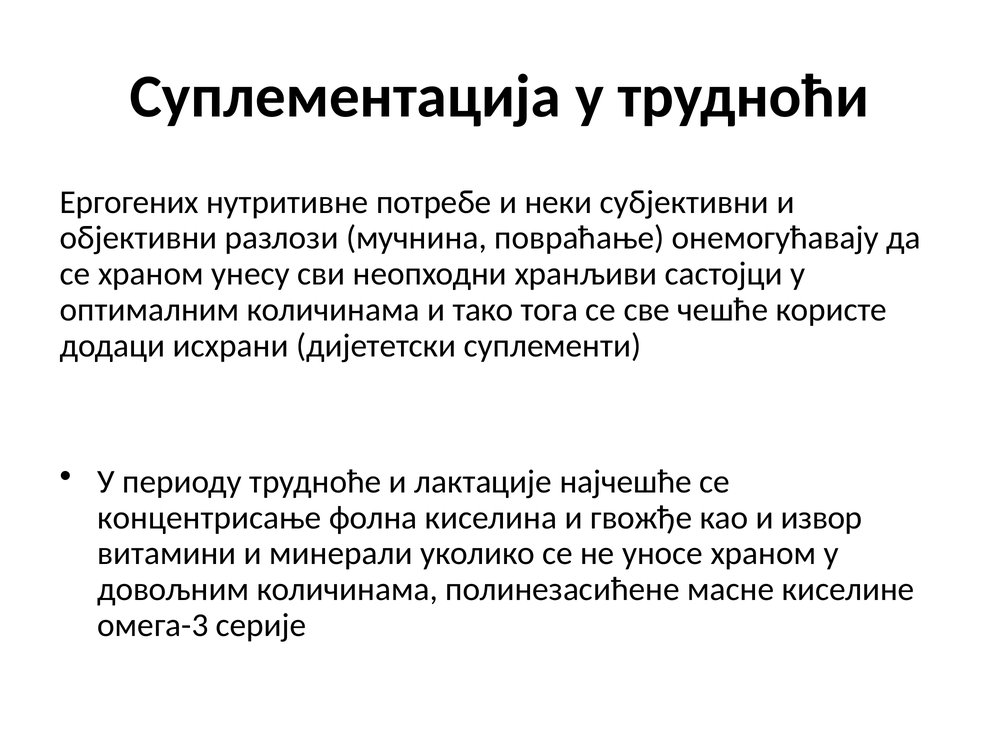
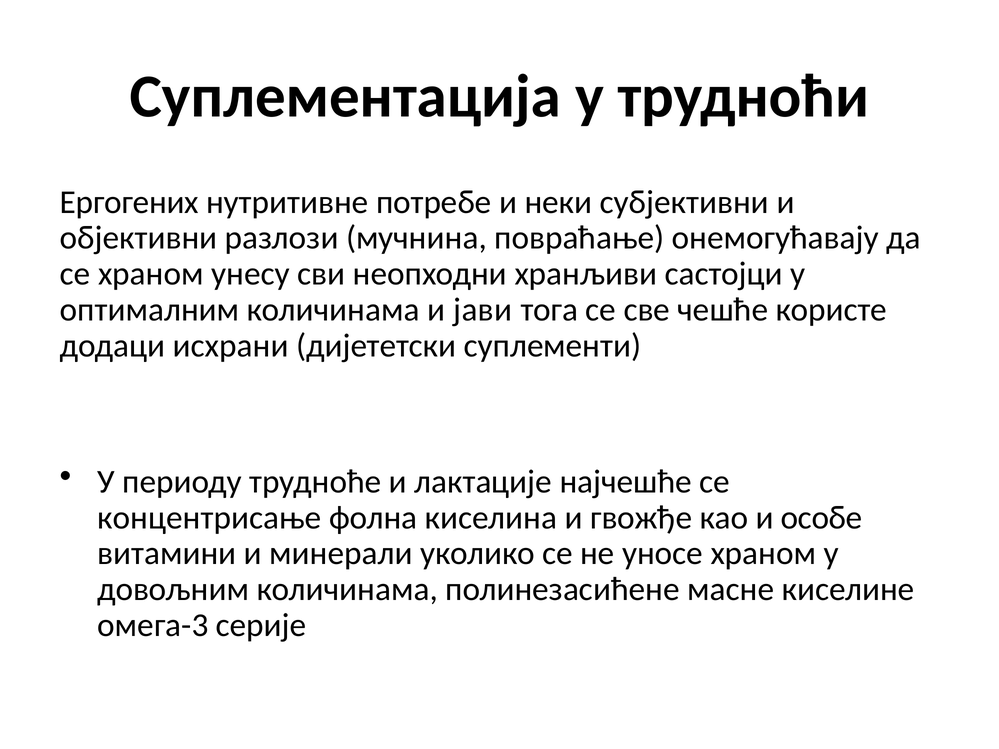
тако: тако -> јави (483, 310)
извор: извор -> особе (821, 518)
